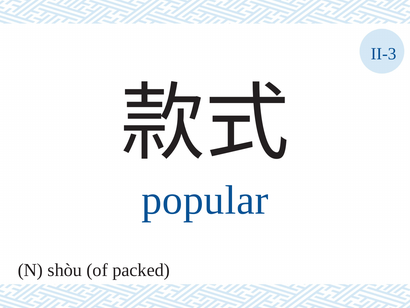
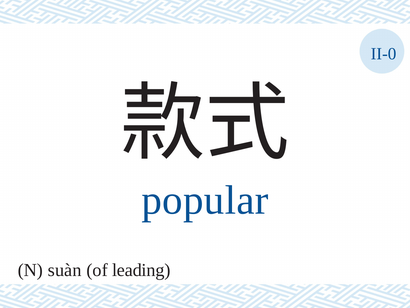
II-3: II-3 -> II-0 (384, 54)
shòu: shòu -> suàn (65, 270)
packed: packed -> leading (141, 270)
